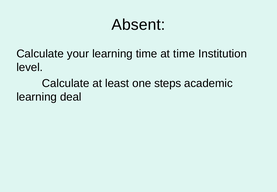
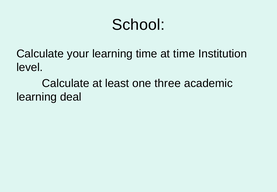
Absent: Absent -> School (138, 25)
steps: steps -> three (168, 83)
